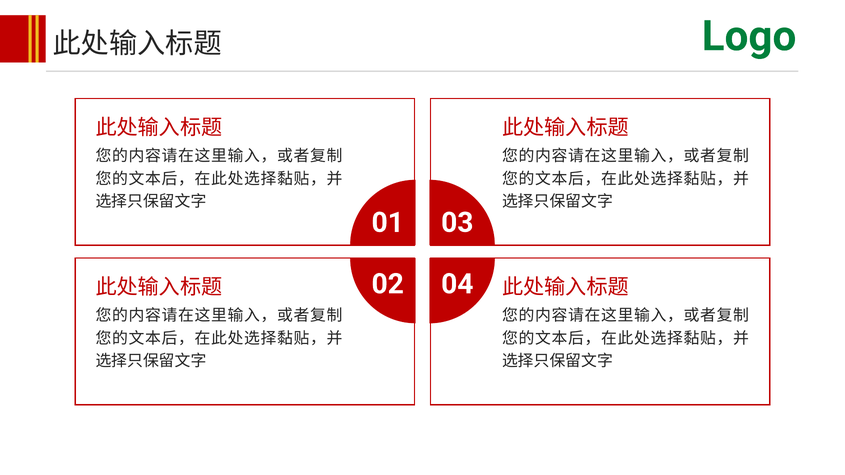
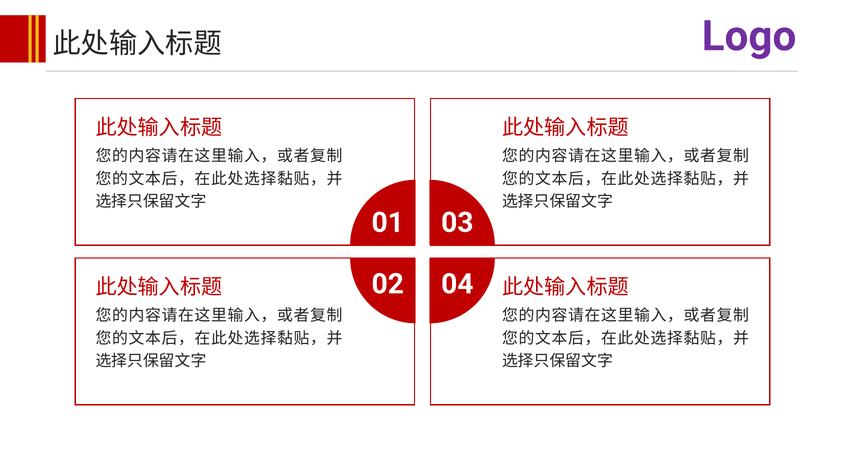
Logo colour: green -> purple (749, 36)
